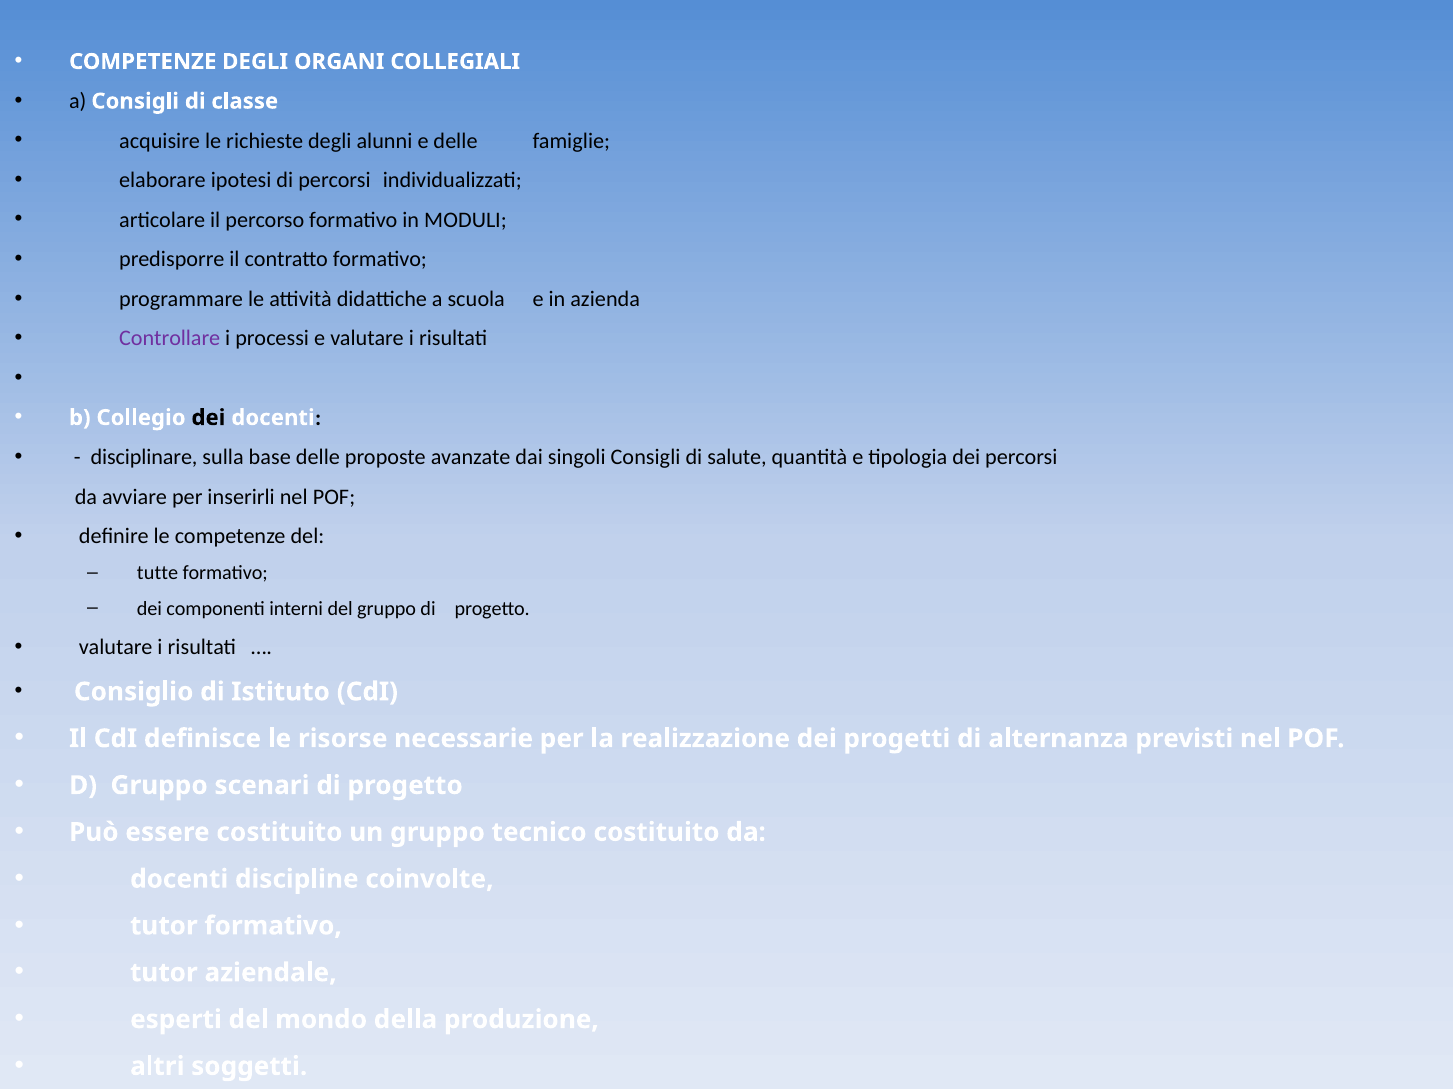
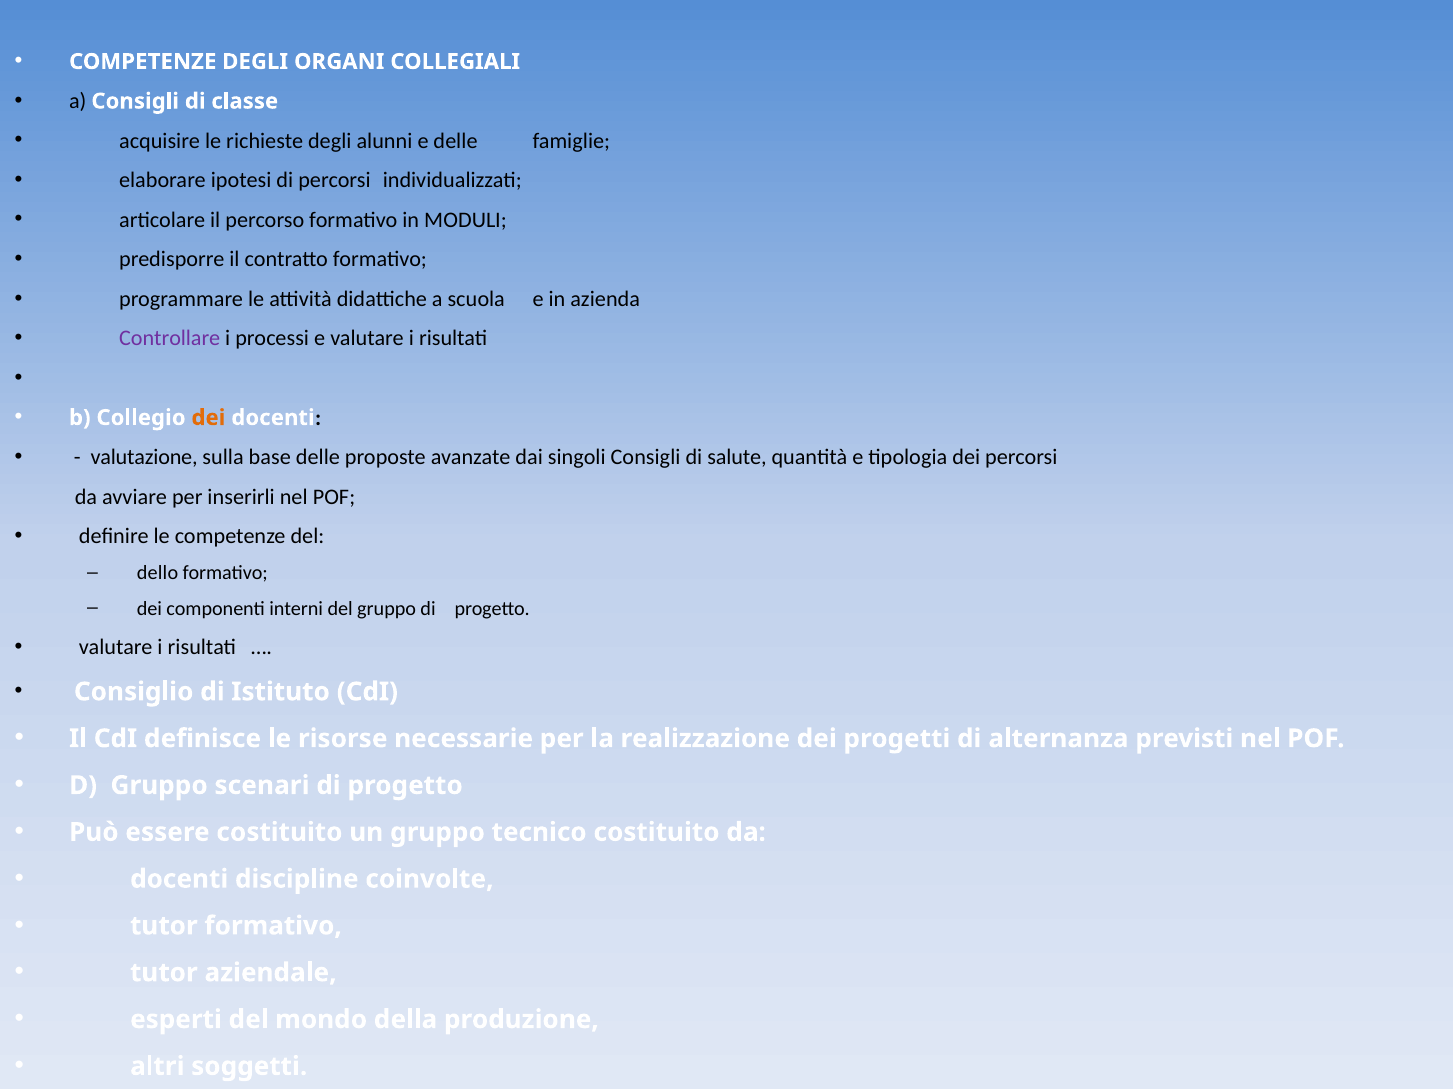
dei colour: black -> orange (208, 418)
disciplinare: disciplinare -> valutazione (144, 458)
tutte: tutte -> dello (158, 573)
